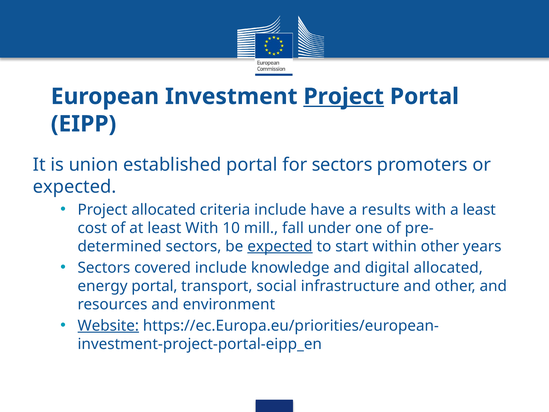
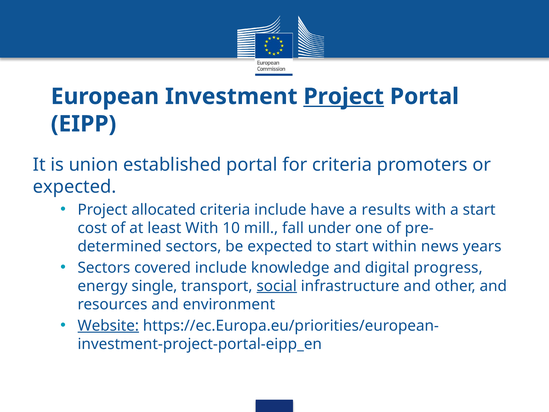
for sectors: sectors -> criteria (342, 165)
a least: least -> start (479, 210)
expected underline: present -> none (280, 246)
within other: other -> news (440, 246)
digital allocated: allocated -> progress (448, 268)
energy portal: portal -> single (154, 286)
social underline: none -> present (277, 286)
